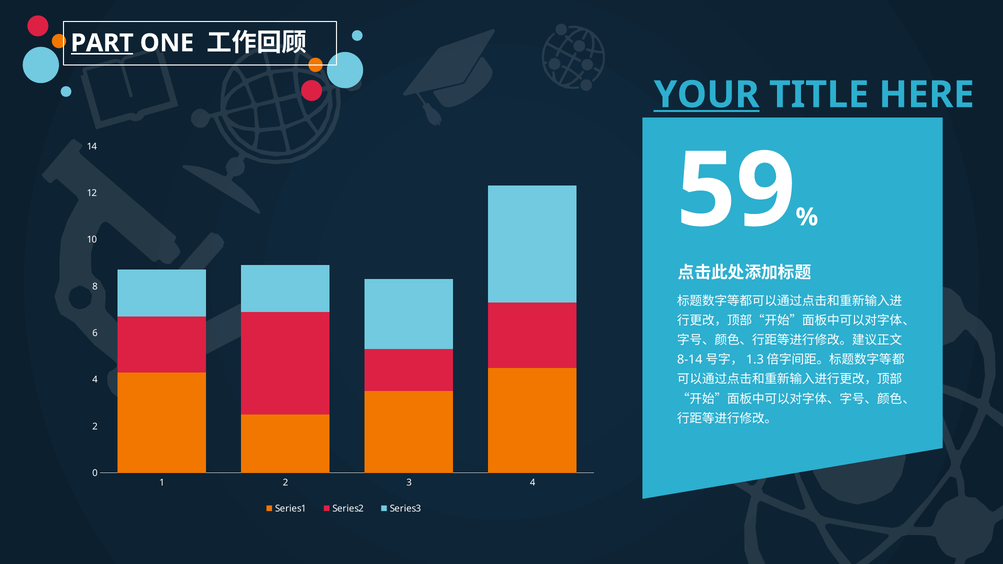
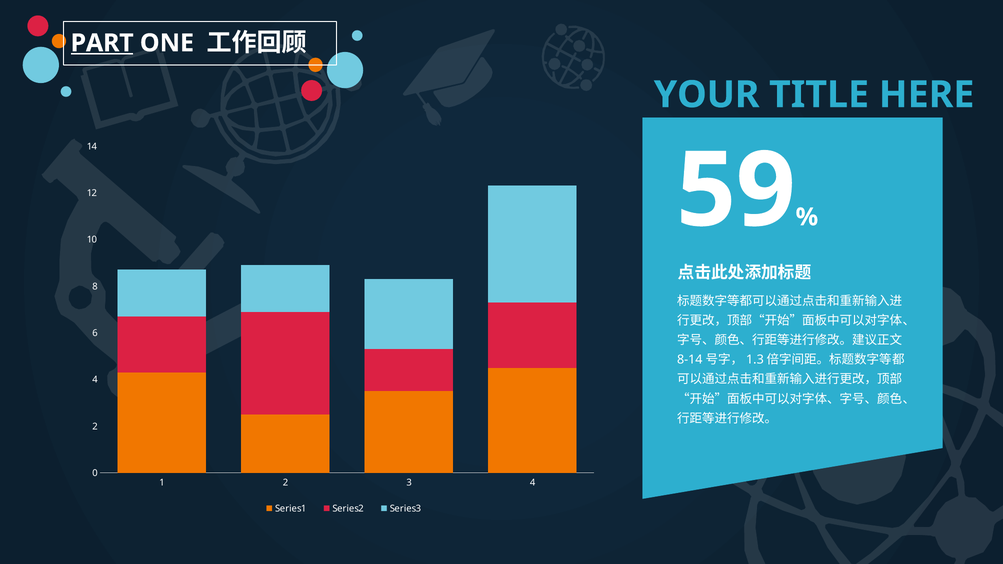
YOUR underline: present -> none (707, 95)
